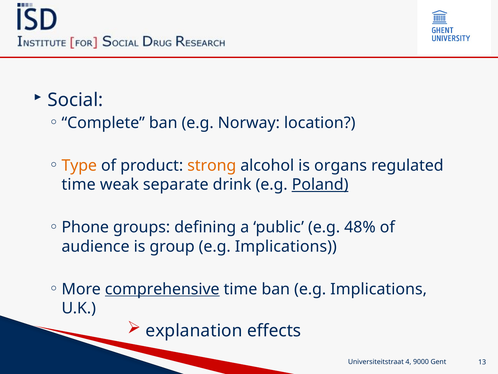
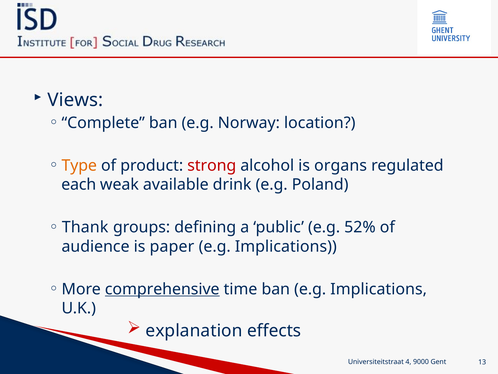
Social: Social -> Views (75, 100)
strong colour: orange -> red (212, 165)
time: time -> each (79, 184)
separate: separate -> available (176, 184)
Poland underline: present -> none (320, 184)
Phone: Phone -> Thank (85, 227)
48%: 48% -> 52% (360, 227)
group: group -> paper (172, 246)
